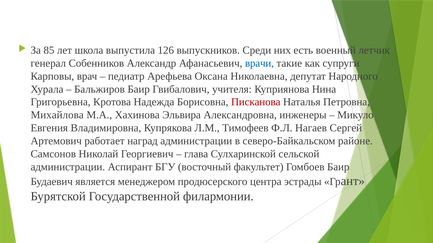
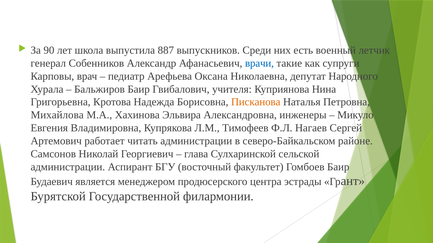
85: 85 -> 90 (49, 50)
126: 126 -> 887 (166, 50)
Писканова colour: red -> orange (256, 102)
наград: наград -> читать (143, 141)
